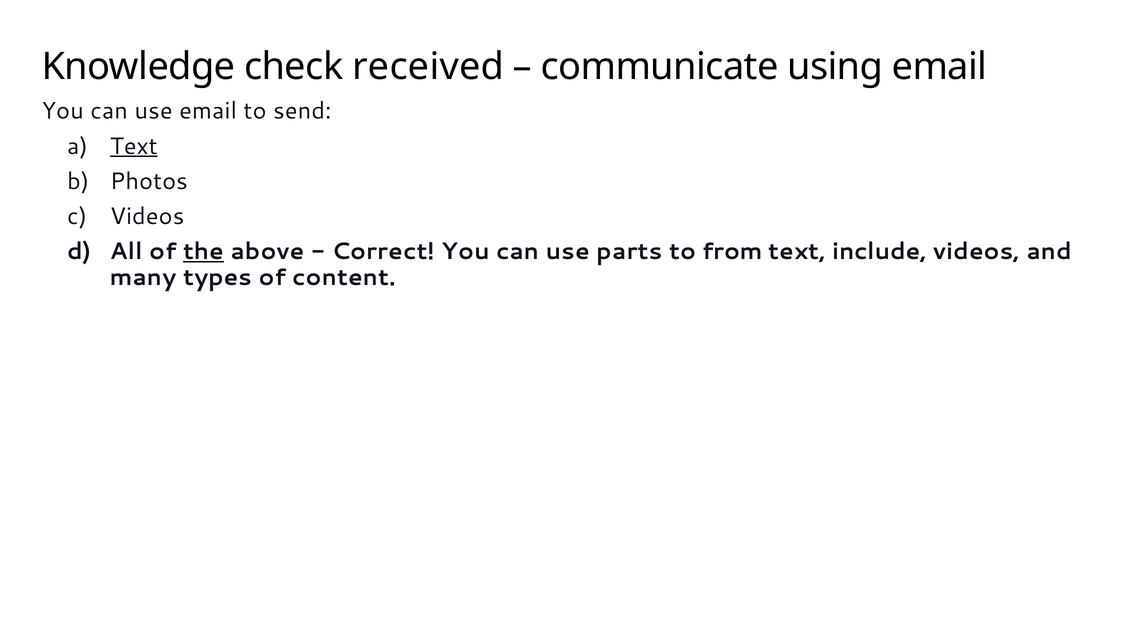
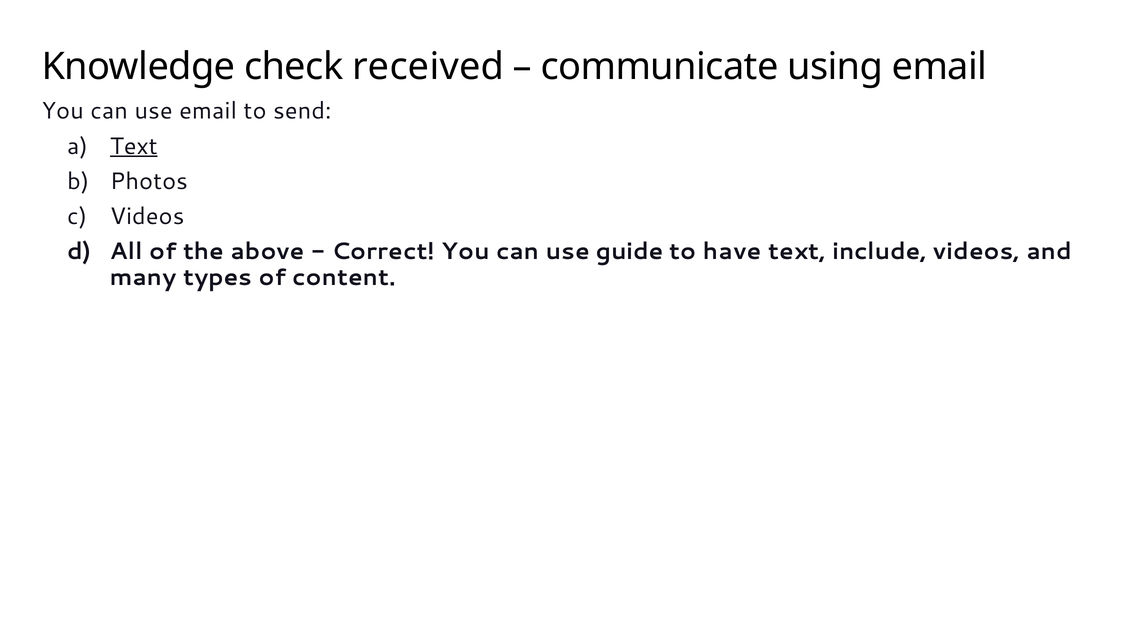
the underline: present -> none (204, 251)
parts: parts -> guide (630, 251)
from: from -> have (732, 251)
